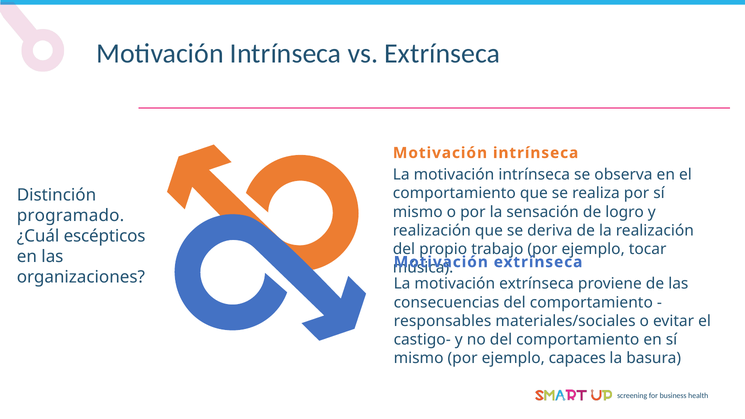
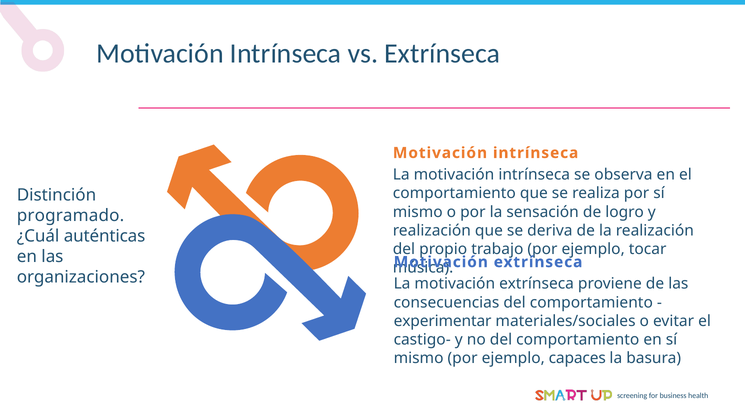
escépticos: escépticos -> auténticas (105, 236)
responsables: responsables -> experimentar (443, 321)
